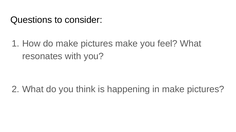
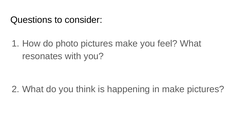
do make: make -> photo (67, 44)
